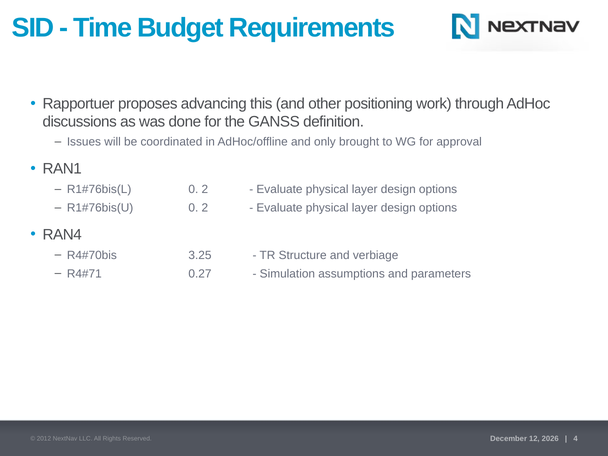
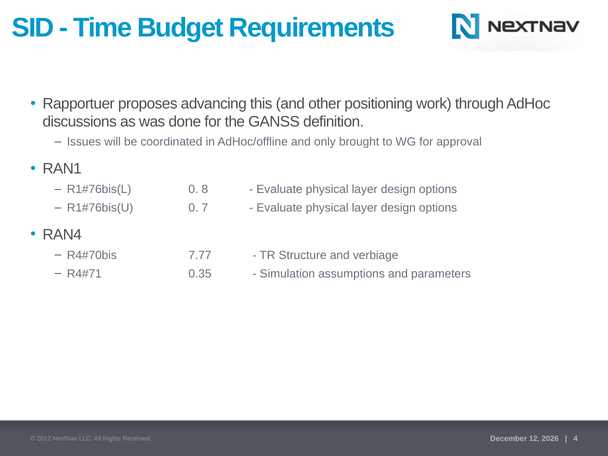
2: 2 -> 8 (205, 189)
2: 2 -> 7 (205, 208)
3.25: 3.25 -> 7.77 (200, 255)
0.27: 0.27 -> 0.35 (200, 274)
